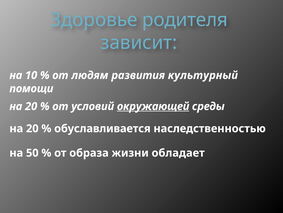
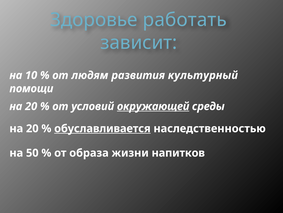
родителя: родителя -> работать (185, 20)
обуславливается underline: none -> present (102, 128)
обладает: обладает -> напитков (178, 152)
